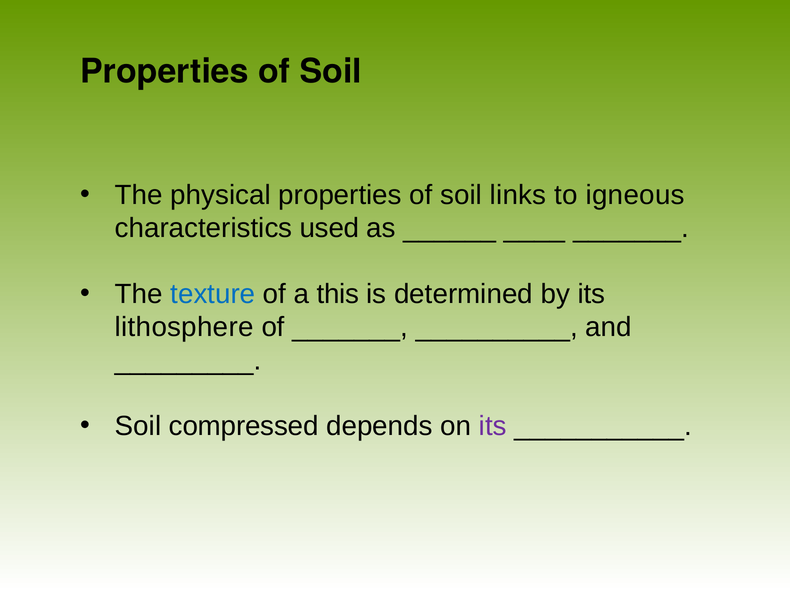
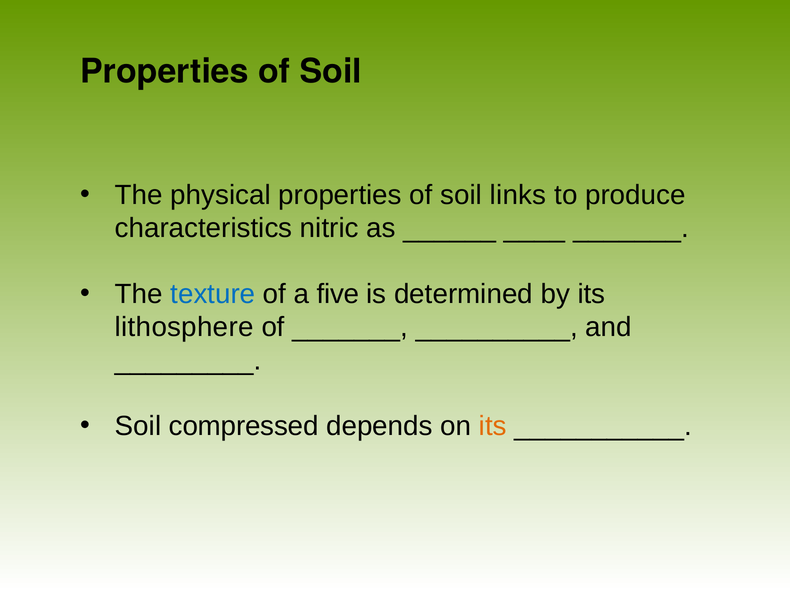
igneous: igneous -> produce (635, 195)
used: used -> nitric (329, 228)
this: this -> five (338, 294)
its colour: purple -> orange (493, 427)
